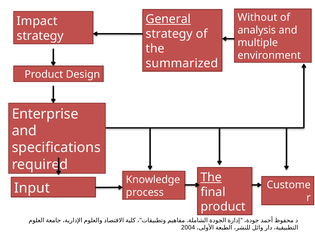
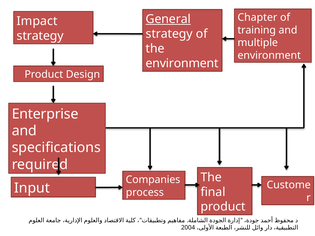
Without: Without -> Chapter (257, 18)
analysis: analysis -> training (257, 30)
summarized: summarized -> environment (182, 63)
The underline: present -> none (211, 177)
Knowledge: Knowledge -> Companies (153, 180)
